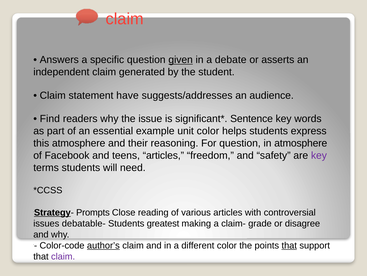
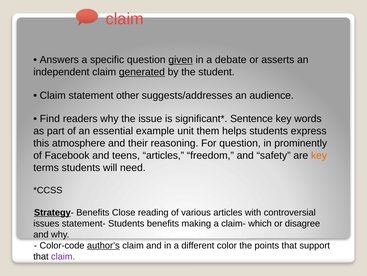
generated underline: none -> present (142, 72)
have: have -> other (128, 95)
unit color: color -> them (208, 131)
in atmosphere: atmosphere -> prominently (301, 143)
key colour: purple -> orange (319, 155)
Strategy- Prompts: Prompts -> Benefits (93, 212)
debatable-: debatable- -> statement- (84, 223)
Students greatest: greatest -> benefits (163, 223)
grade: grade -> which (260, 223)
that underline: present -> none (289, 245)
